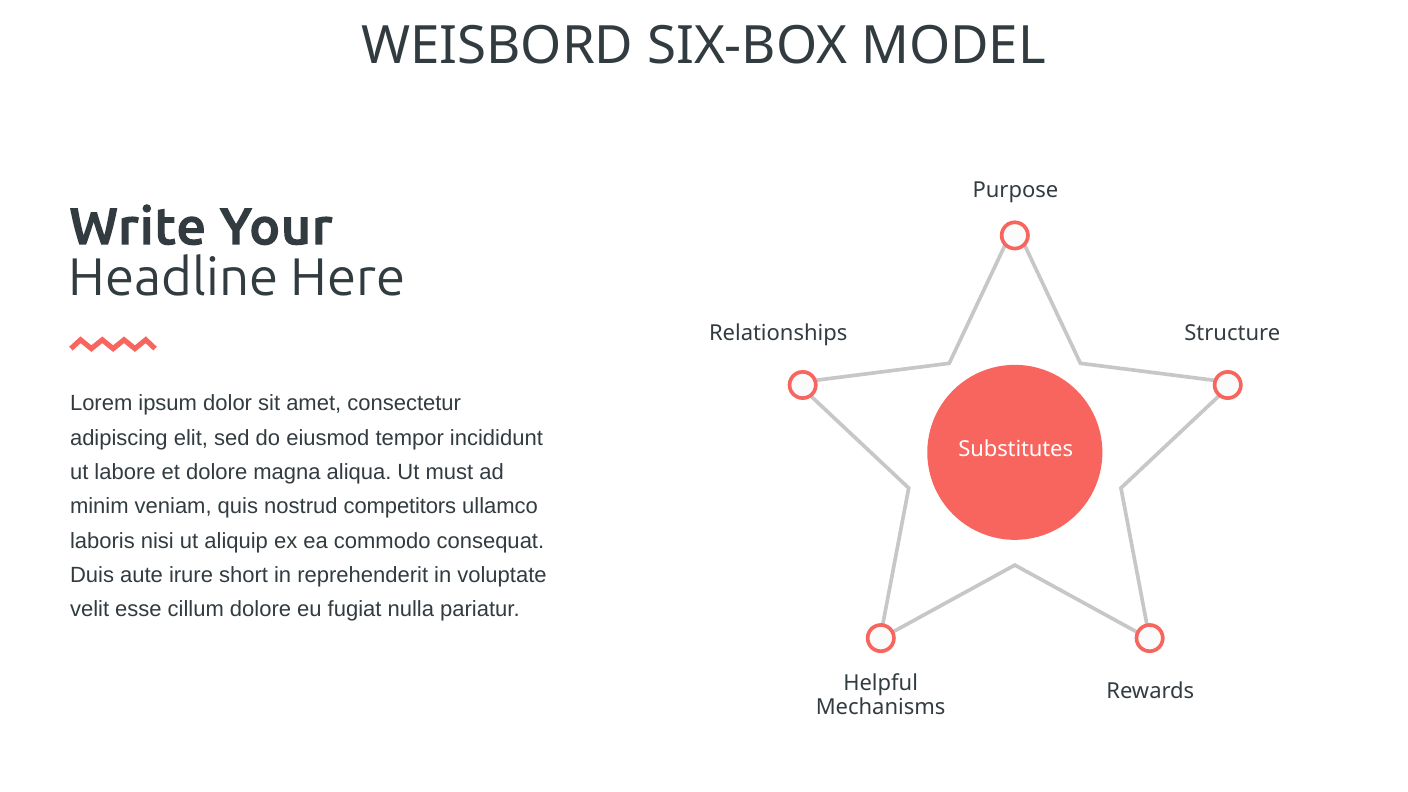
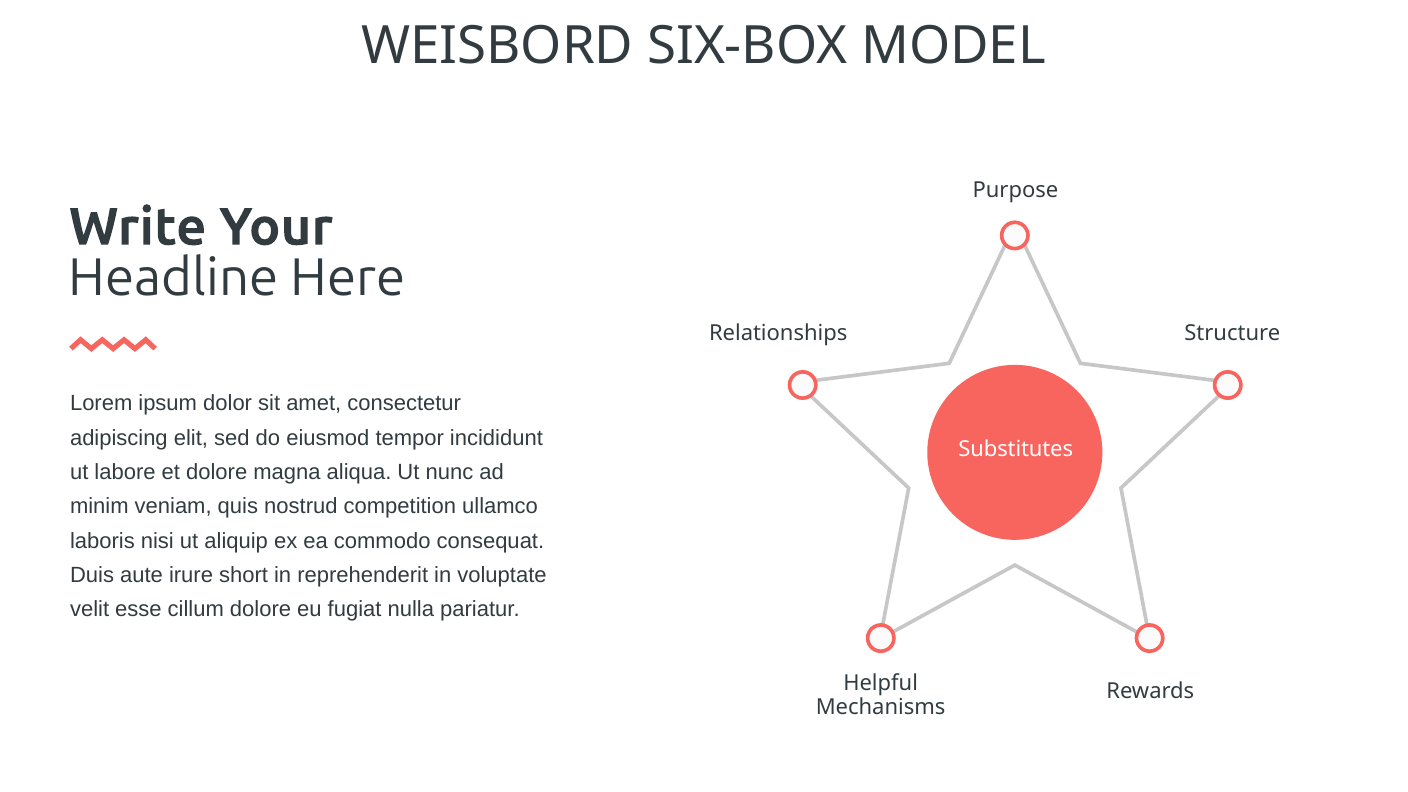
must: must -> nunc (449, 472)
competitors: competitors -> competition (400, 507)
